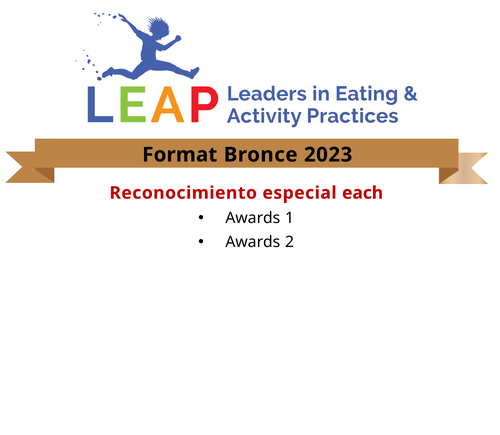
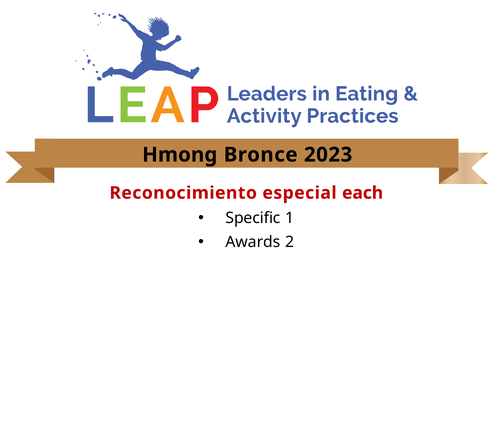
Format: Format -> Hmong (180, 155)
Awards: Awards -> Specific (253, 218)
